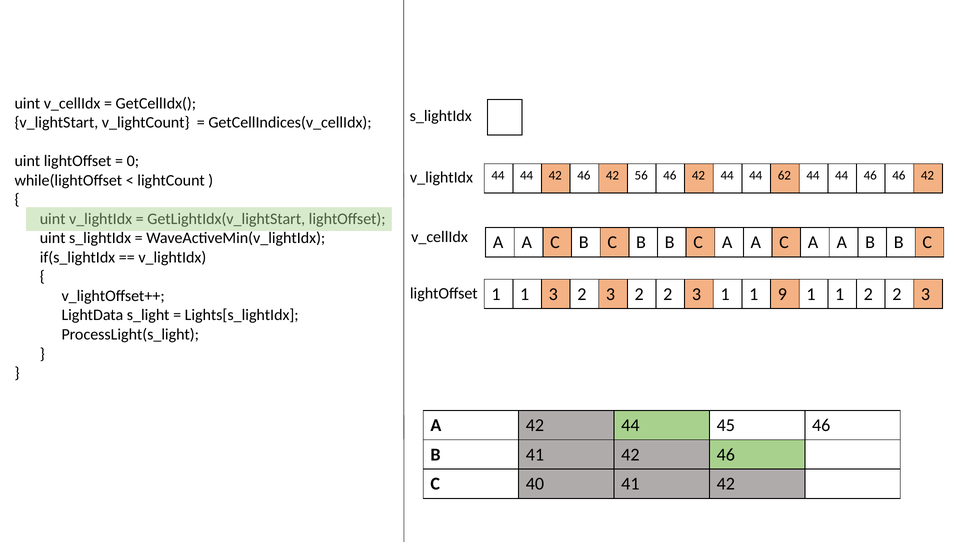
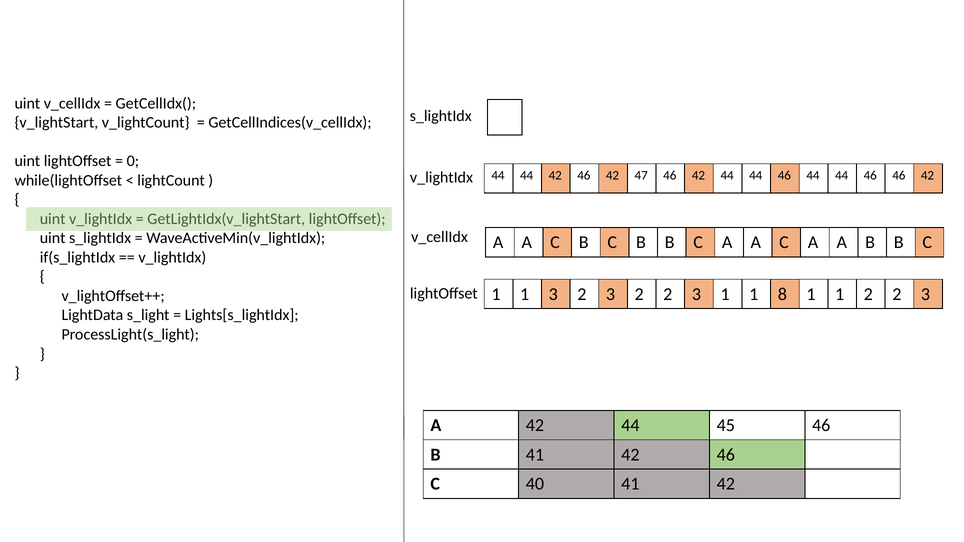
56: 56 -> 47 (641, 175)
42 44 44 62: 62 -> 46 (784, 175)
9: 9 -> 8 (782, 294)
